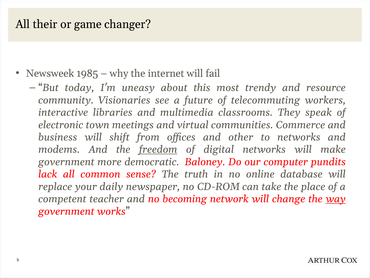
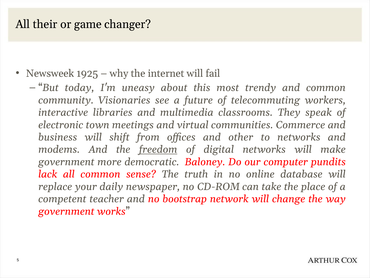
1985: 1985 -> 1925 (87, 73)
and resource: resource -> common (326, 88)
becoming: becoming -> bootstrap (185, 199)
way underline: present -> none (336, 199)
